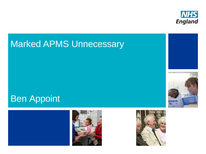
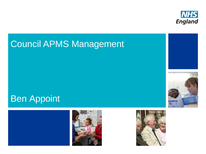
Marked: Marked -> Council (26, 44)
Unnecessary: Unnecessary -> Management (98, 44)
